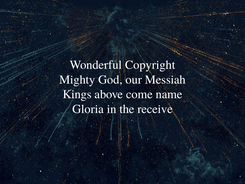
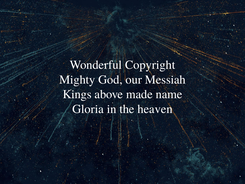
come: come -> made (139, 94)
receive: receive -> heaven (155, 109)
